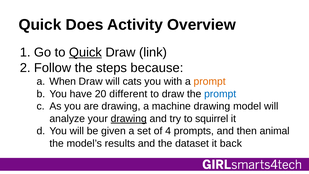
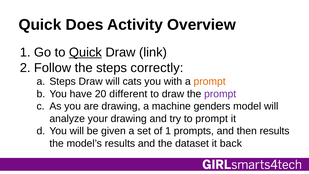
because: because -> correctly (157, 68)
a When: When -> Steps (63, 81)
prompt colour: blue -> purple (220, 94)
machine drawing: drawing -> genders (212, 106)
drawing underline: present -> none (129, 119)
to squirrel: squirrel -> prompt (212, 119)
of 4: 4 -> 1 (168, 131)
then animal: animal -> results (275, 131)
